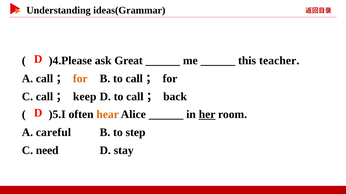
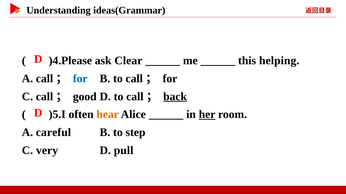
Great: Great -> Clear (128, 61)
teacher: teacher -> helping (279, 61)
for colour: orange -> blue (80, 79)
keep: keep -> good (85, 97)
back underline: none -> present (175, 97)
need: need -> very (47, 151)
stay: stay -> pull (124, 151)
